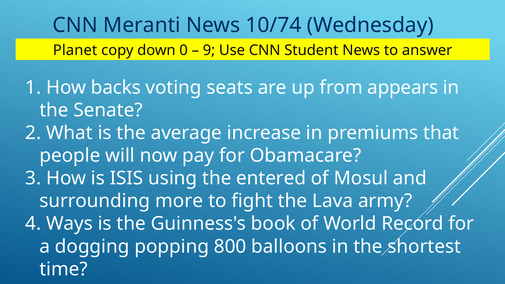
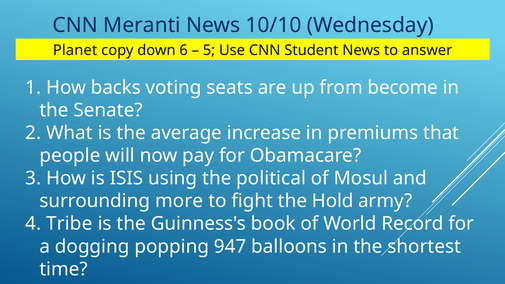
10/74: 10/74 -> 10/10 (274, 25)
0: 0 -> 6 (184, 50)
9: 9 -> 5 (209, 50)
appears: appears -> become (403, 87)
entered: entered -> political (271, 178)
Lava: Lava -> Hold (333, 201)
Ways: Ways -> Tribe (69, 224)
800: 800 -> 947 (230, 247)
